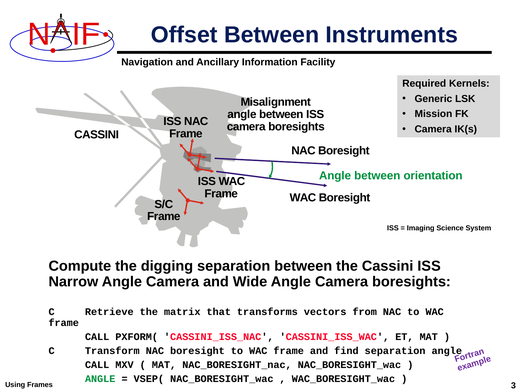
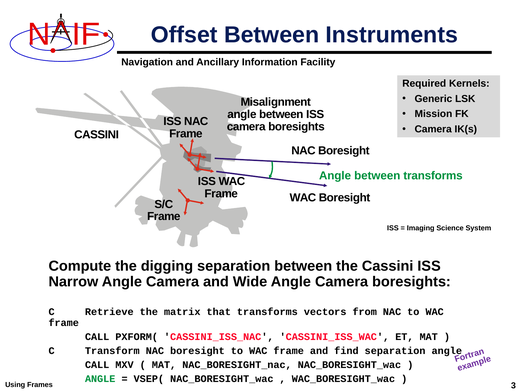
between orientation: orientation -> transforms (433, 176)
